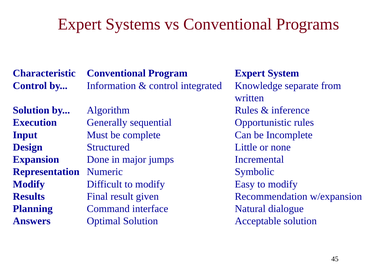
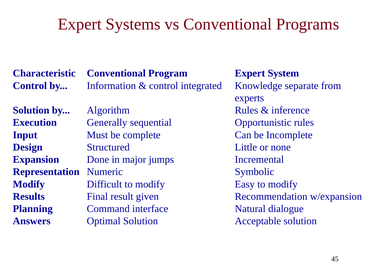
written: written -> experts (249, 98)
